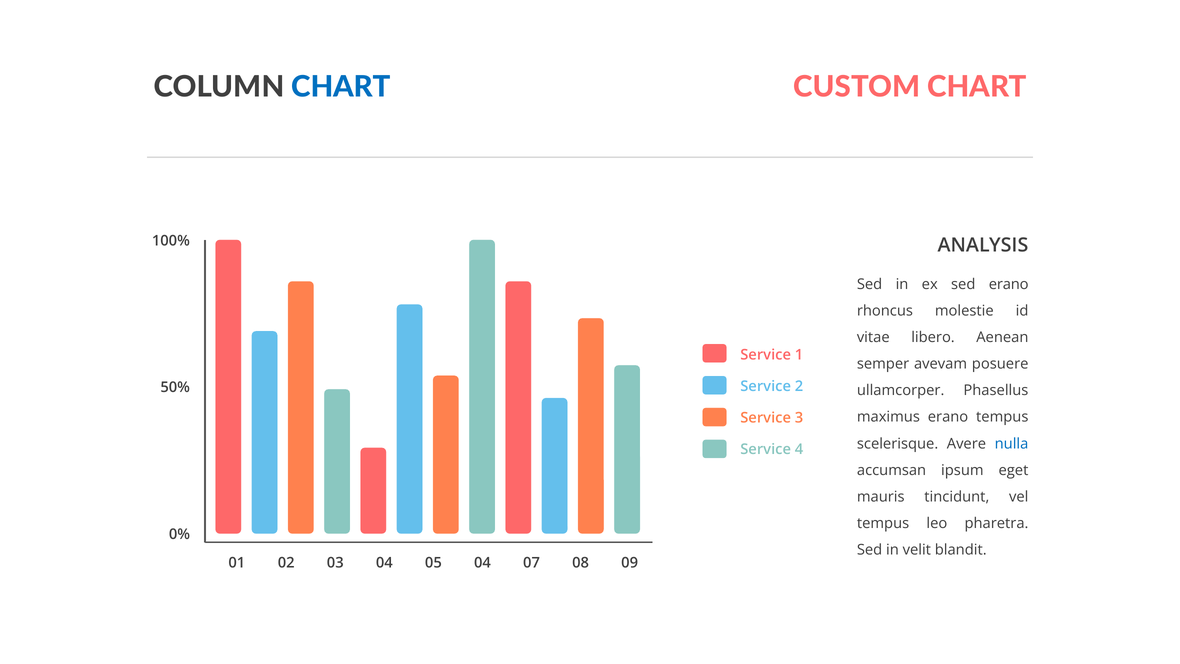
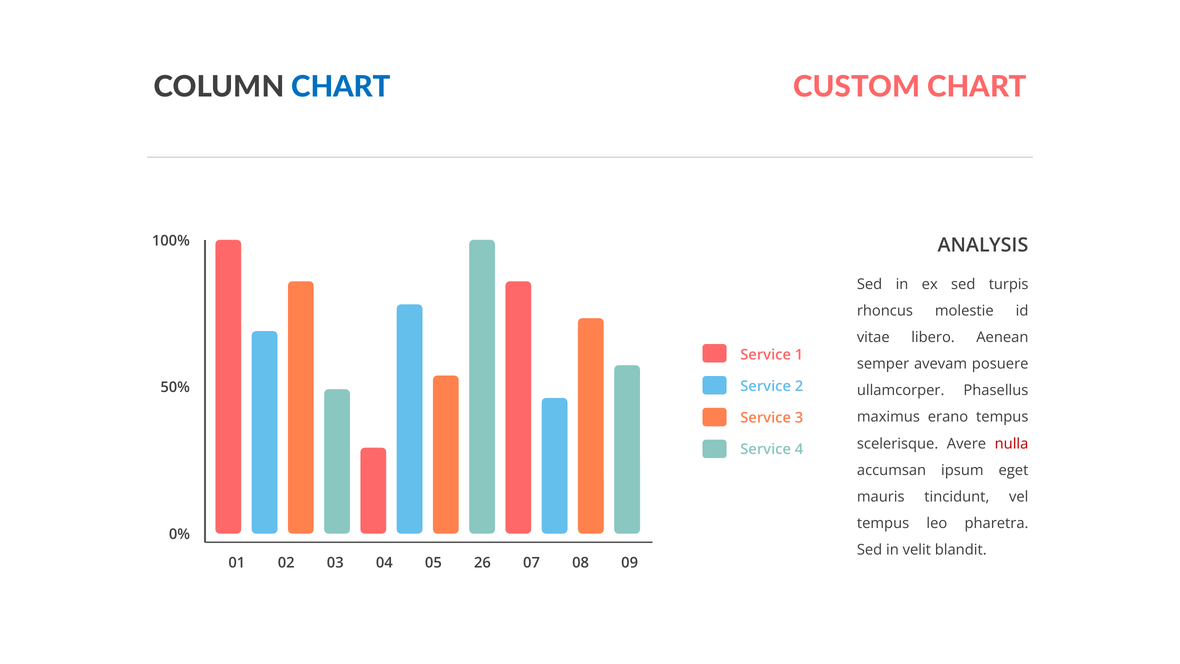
sed erano: erano -> turpis (1009, 284)
nulla colour: blue -> red (1012, 443)
05 04: 04 -> 26 (482, 563)
